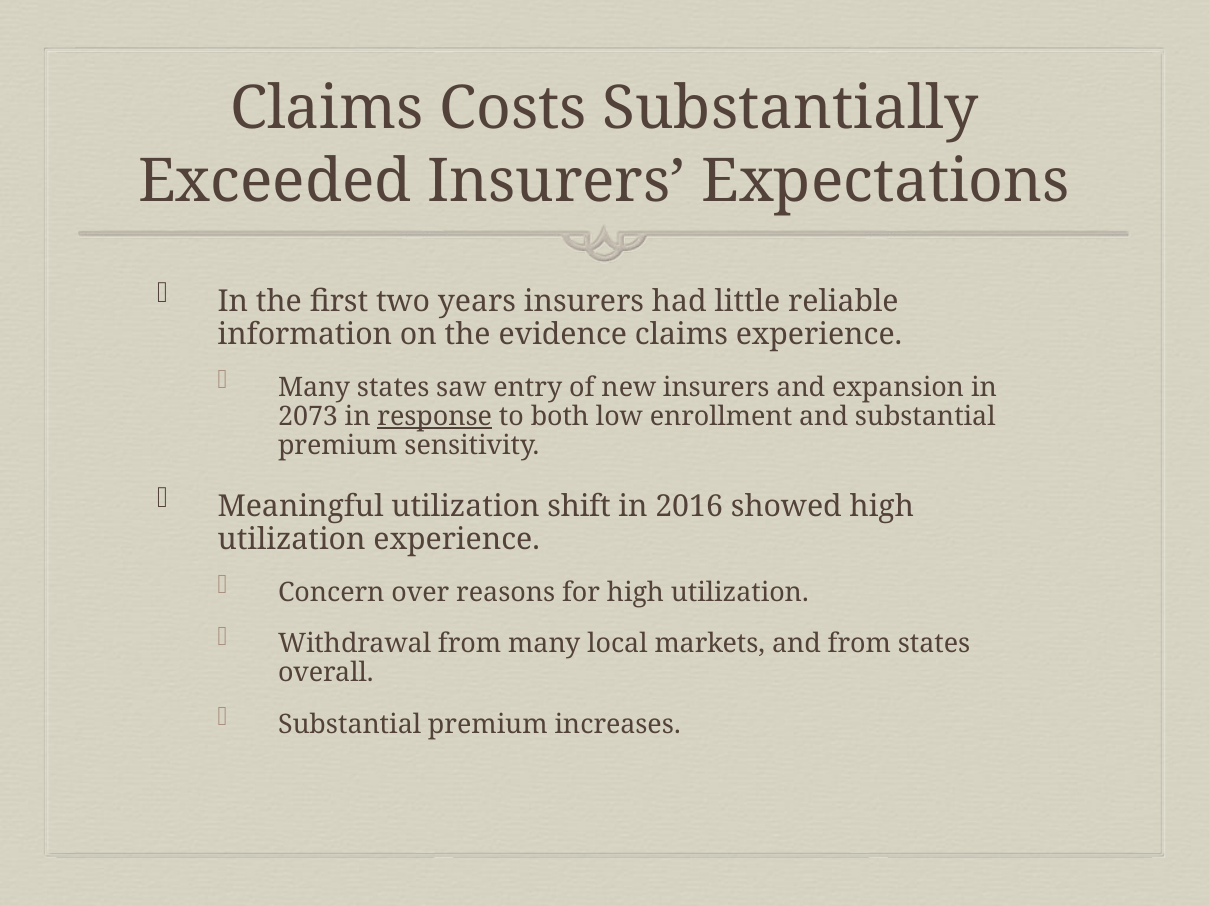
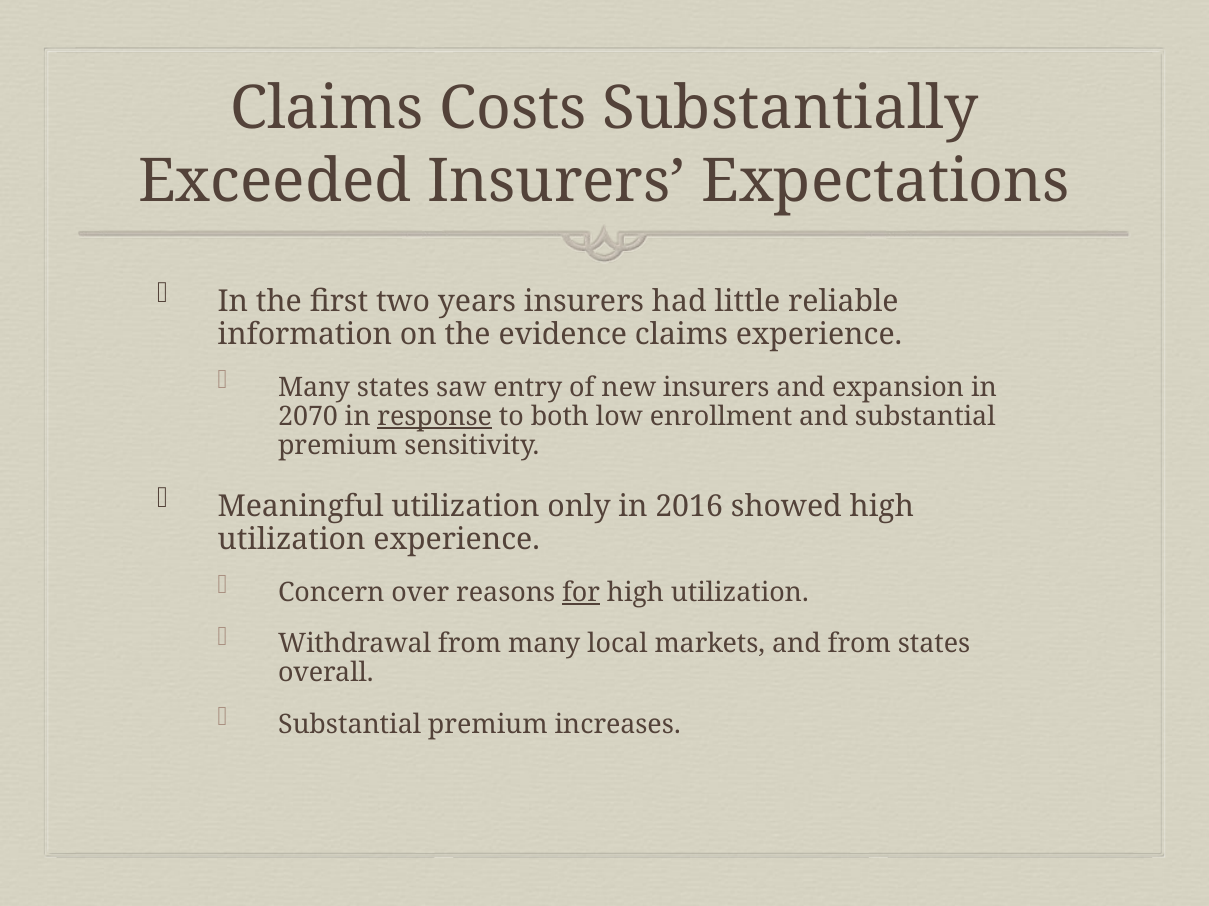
2073: 2073 -> 2070 (308, 417)
shift: shift -> only (579, 507)
for underline: none -> present (581, 593)
